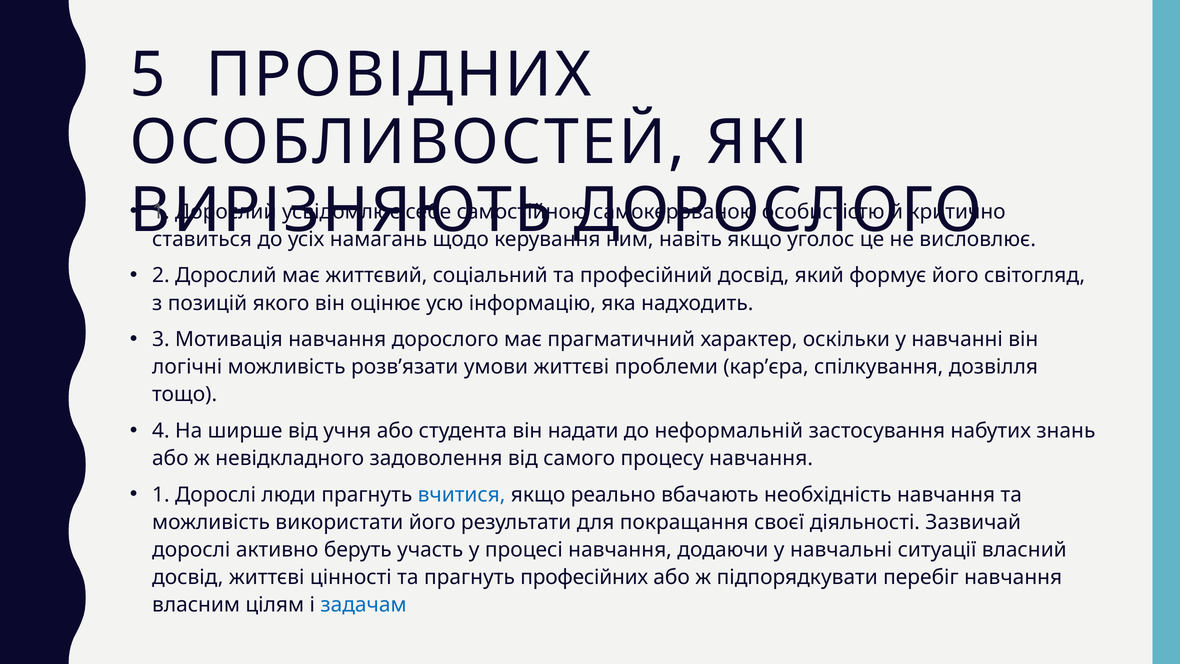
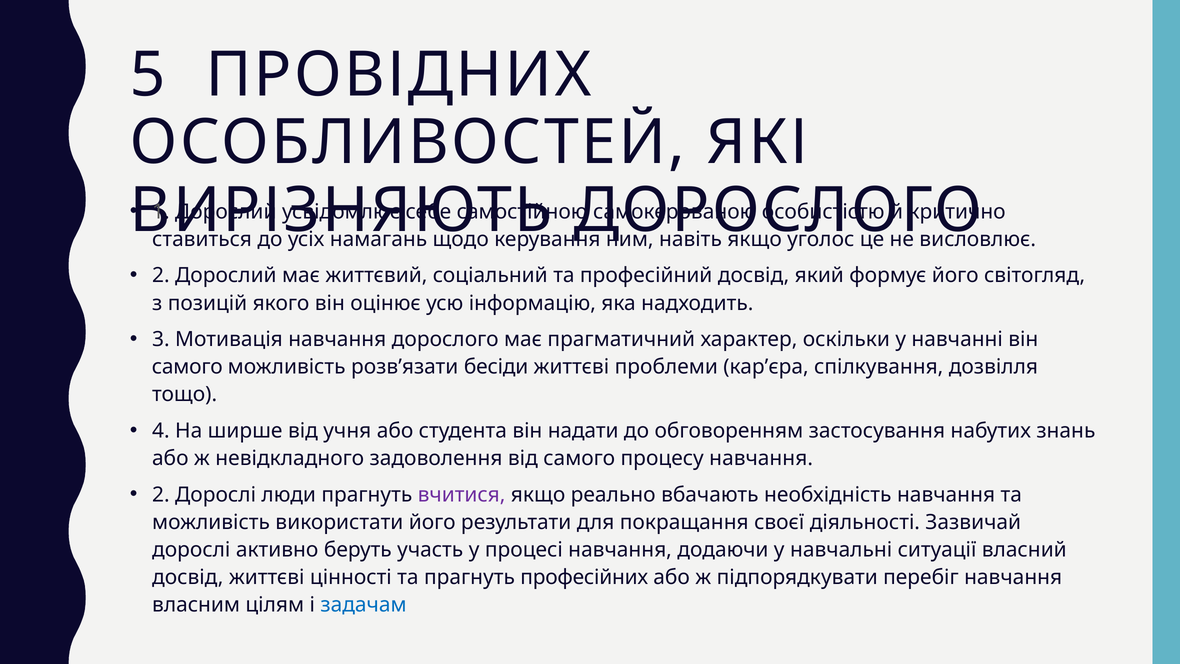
логічні: логічні -> самого (187, 367)
умови: умови -> бесіди (496, 367)
неформальній: неформальній -> обговоренням (729, 431)
1: 1 -> 2 (161, 494)
вчитися colour: blue -> purple (462, 494)
